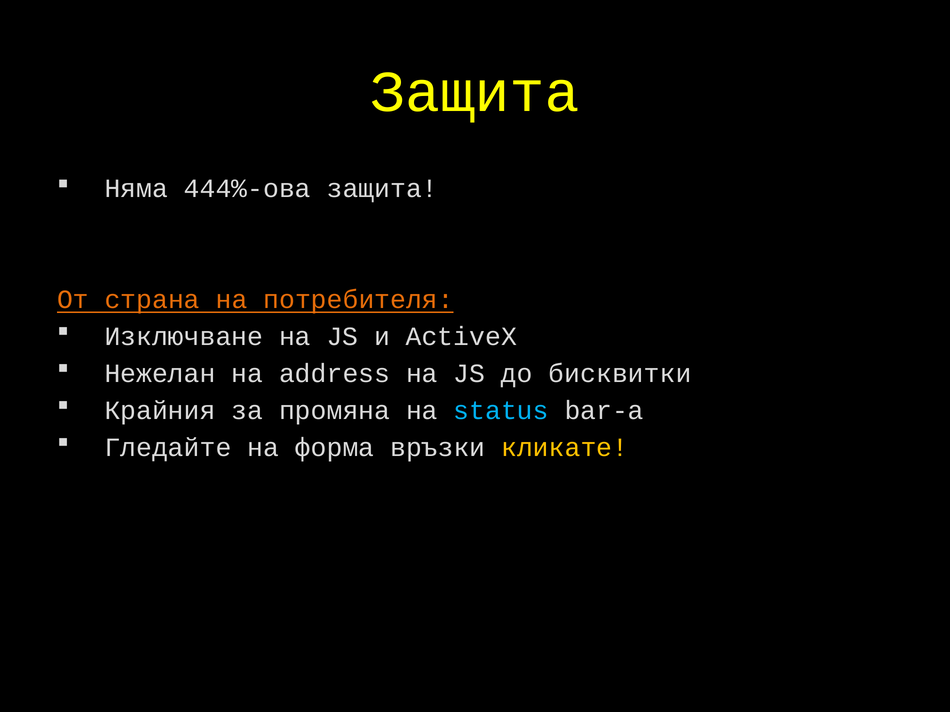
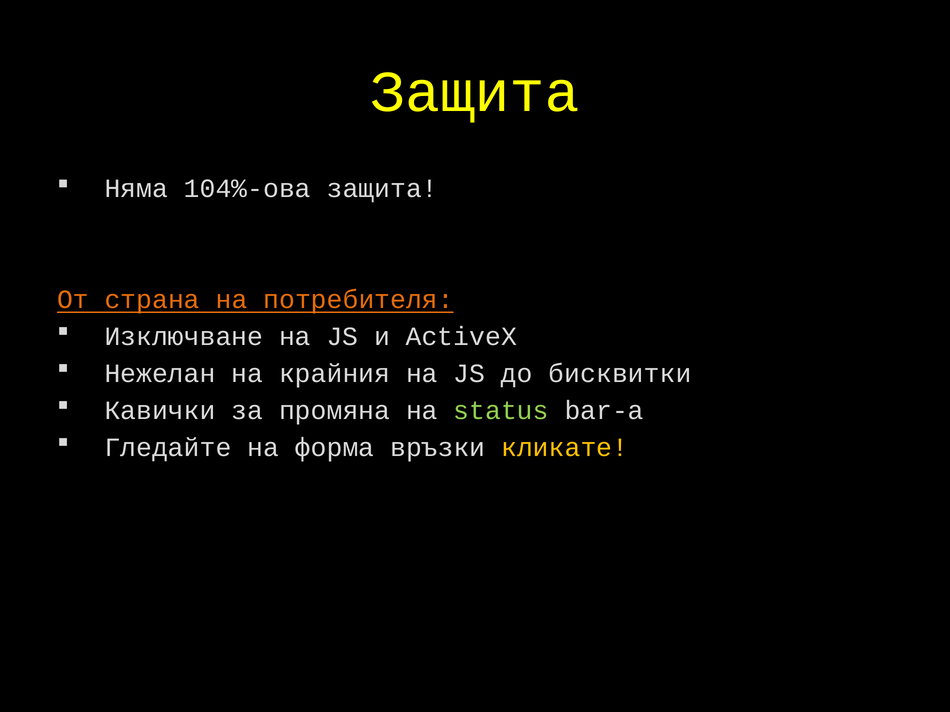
444%-ова: 444%-ова -> 104%-ова (247, 189)
address: address -> крайния (335, 374)
Крайния: Крайния -> Кавички (160, 411)
status colour: light blue -> light green (501, 411)
